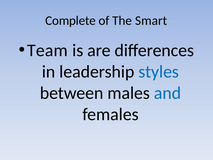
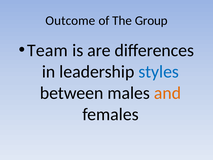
Complete: Complete -> Outcome (70, 21)
Smart: Smart -> Group (151, 21)
and colour: blue -> orange (167, 93)
